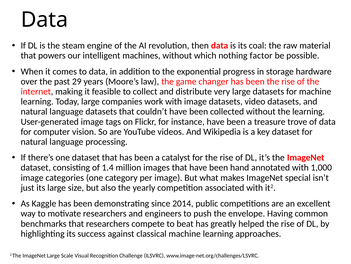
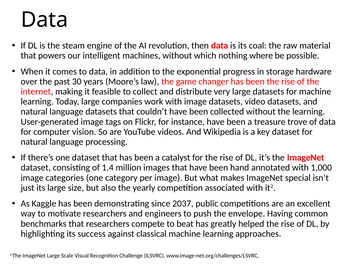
factor: factor -> where (261, 55)
29: 29 -> 30 (77, 81)
2014: 2014 -> 2037 (183, 203)
